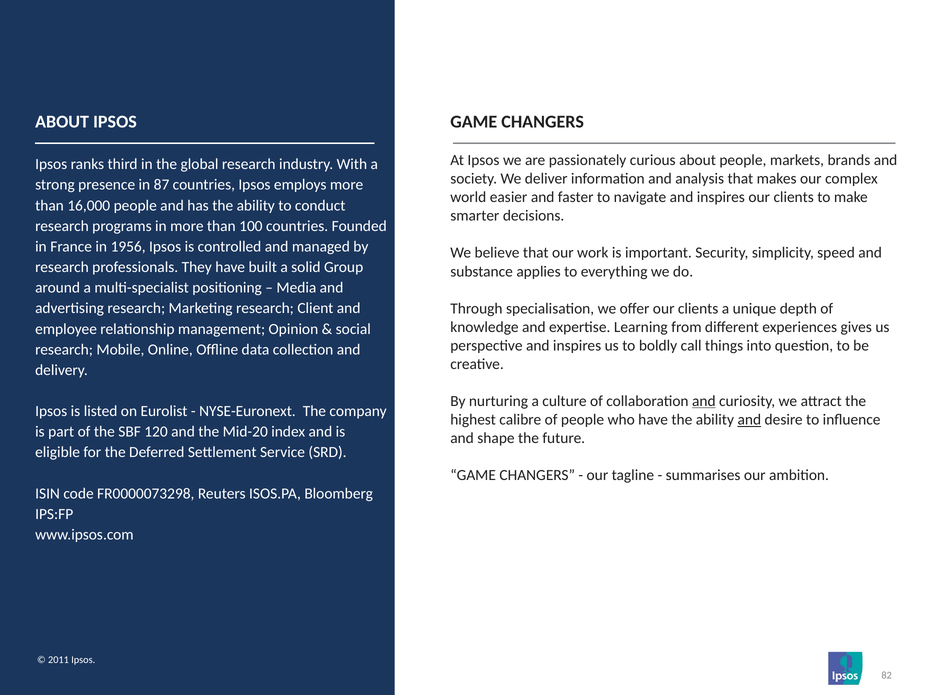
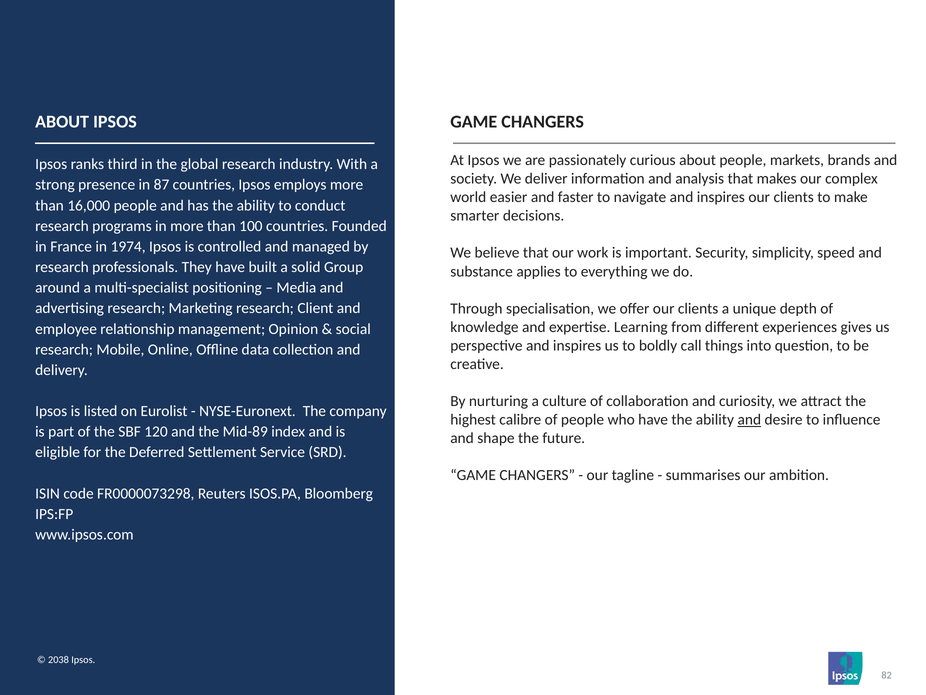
1956: 1956 -> 1974 (128, 246)
and underline: present -> none (704, 401)
Mid-20: Mid-20 -> Mid-89 (245, 431)
2011: 2011 -> 2038 (58, 659)
